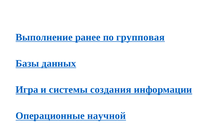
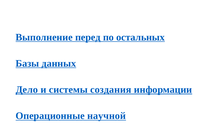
ранее: ранее -> перед (88, 37)
групповая: групповая -> остальных (141, 37)
Игра: Игра -> Дело (27, 90)
